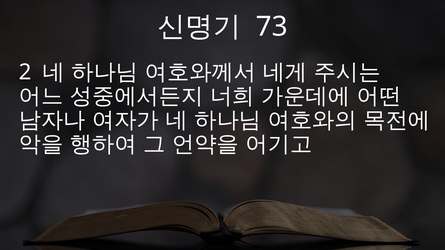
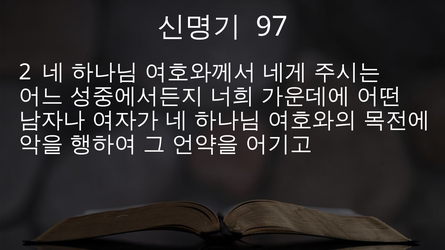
73: 73 -> 97 (272, 27)
